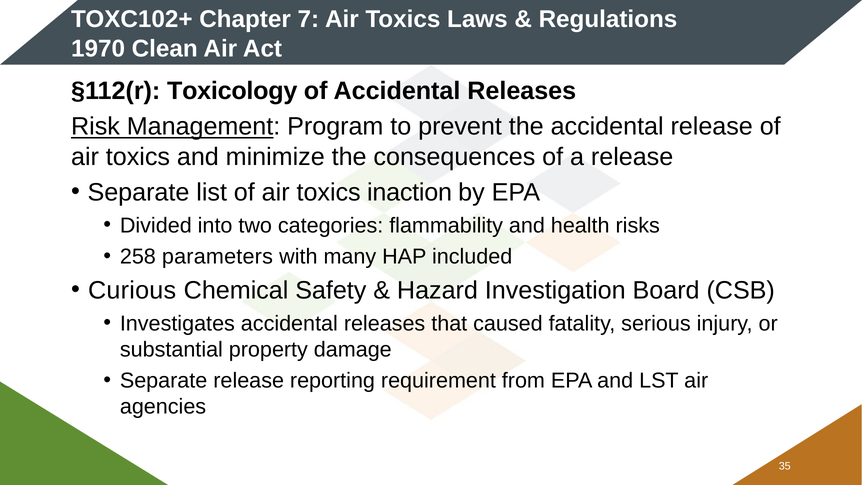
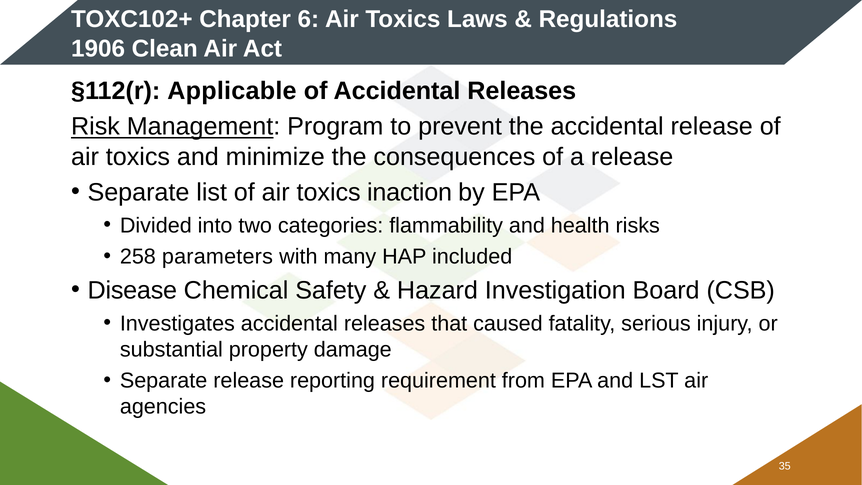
7: 7 -> 6 (308, 19)
1970: 1970 -> 1906 (98, 49)
Toxicology: Toxicology -> Applicable (232, 91)
Curious: Curious -> Disease (132, 290)
